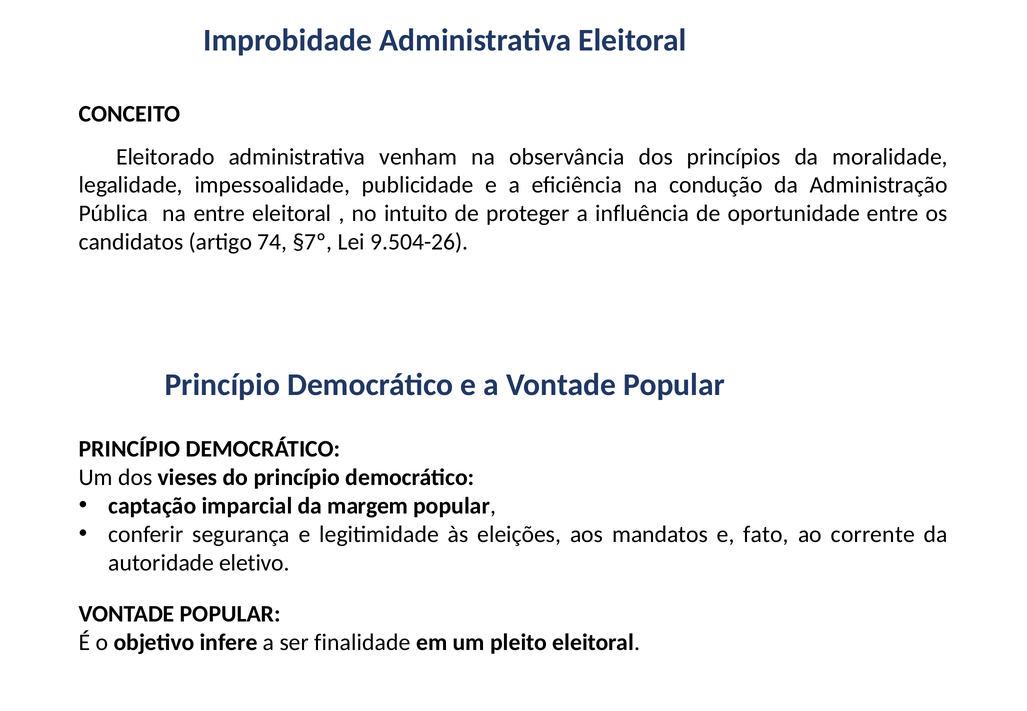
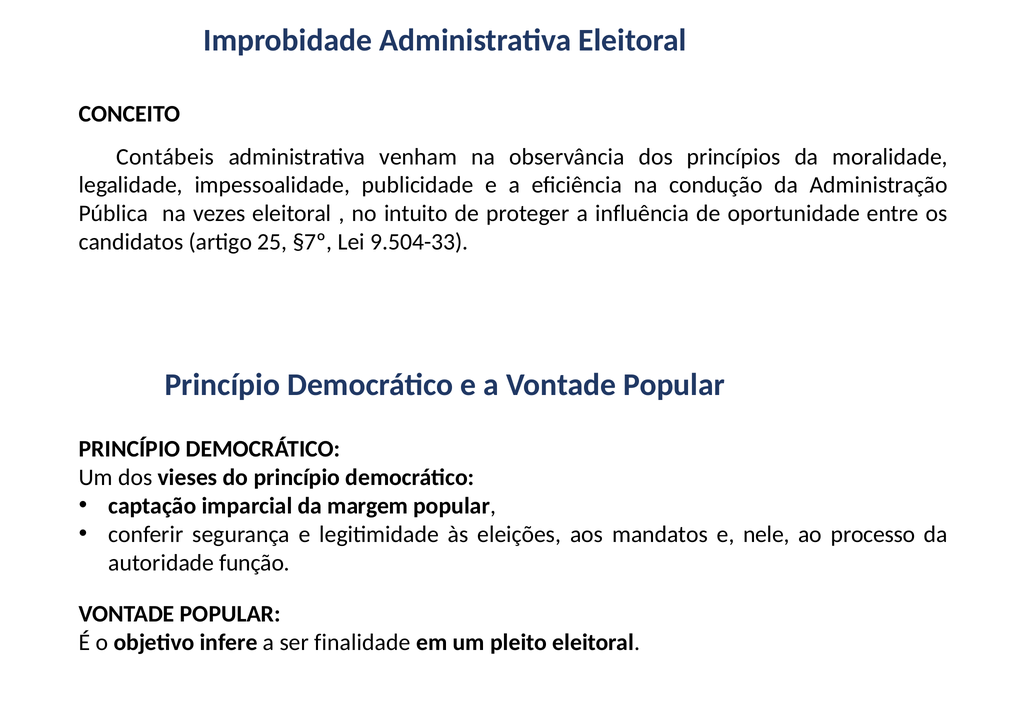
Eleitorado: Eleitorado -> Contábeis (165, 157)
na entre: entre -> vezes (219, 214)
74: 74 -> 25 (272, 242)
9.504-26: 9.504-26 -> 9.504-33 (419, 242)
fato: fato -> nele (766, 534)
corrente: corrente -> processo (873, 534)
eletivo: eletivo -> função (254, 563)
